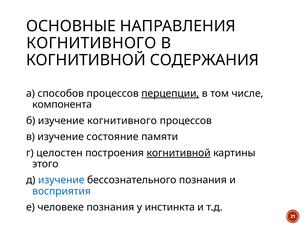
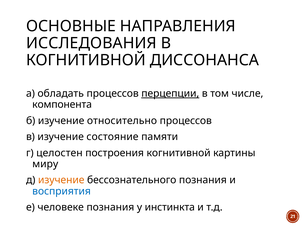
КОГНИТИВНОГО: КОГНИТИВНОГО -> ИССЛЕДОВАНИЯ (91, 43)
СОДЕРЖАНИЯ: СОДЕРЖАНИЯ -> ДИССОНАНСА (204, 60)
способов: способов -> обладать (61, 94)
изучение когнитивного: когнитивного -> относительно (122, 121)
когнитивной underline: present -> none (179, 153)
этого: этого -> миру (45, 164)
изучение colour: blue -> orange (61, 180)
